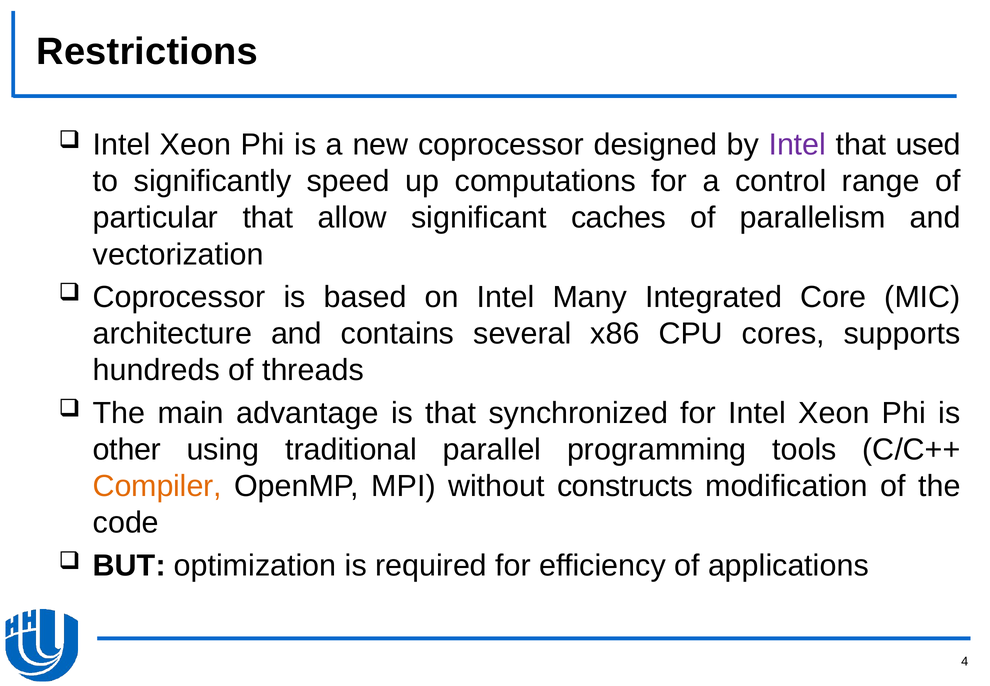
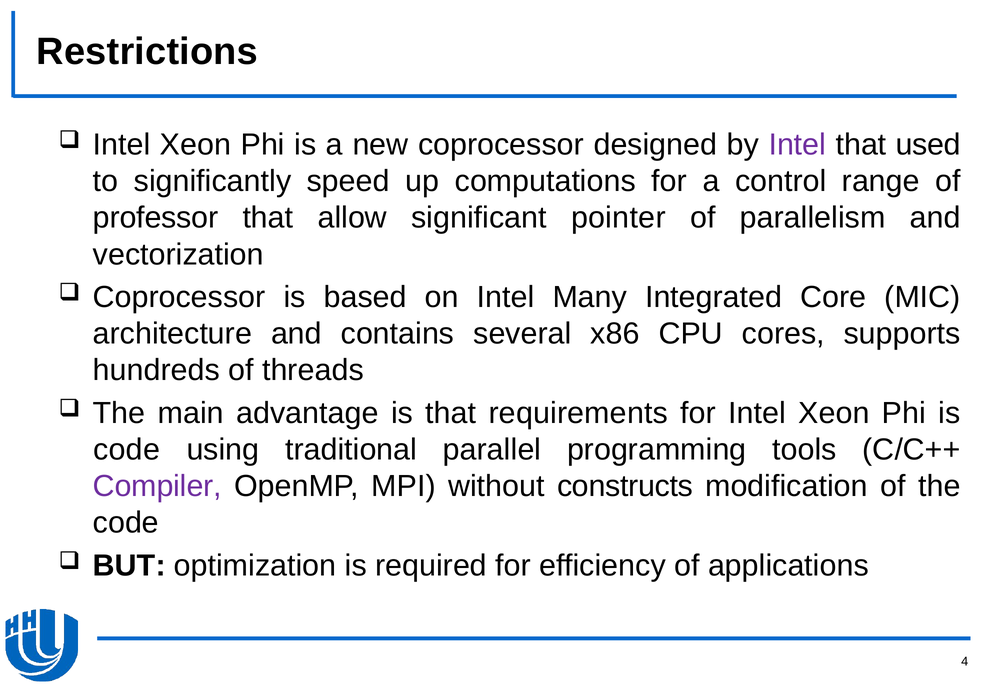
particular: particular -> professor (156, 218)
caches: caches -> pointer (618, 218)
synchronized: synchronized -> requirements (578, 413)
other: other -> code (127, 449)
Compiler colour: orange -> purple (157, 486)
